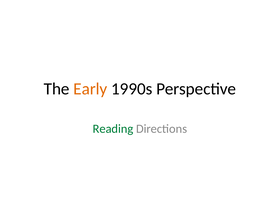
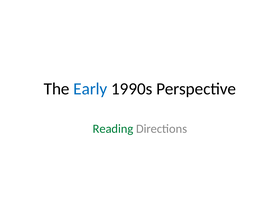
Early colour: orange -> blue (90, 89)
